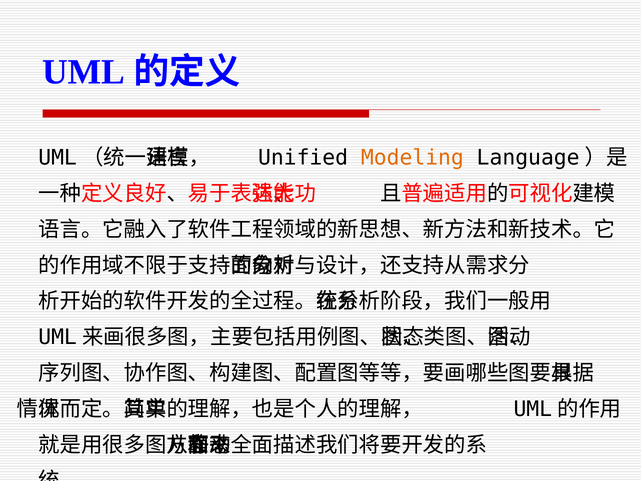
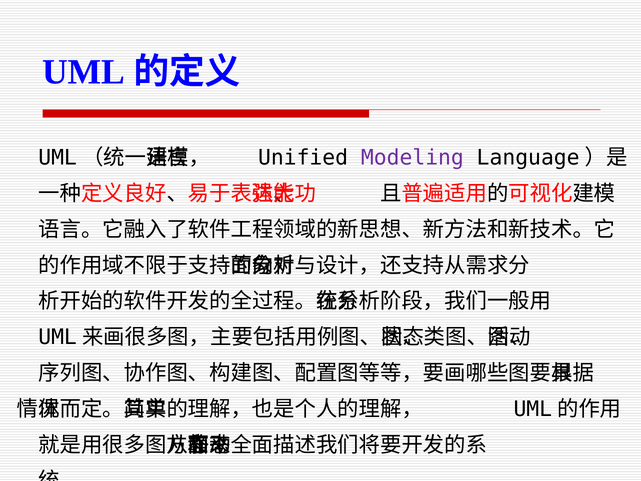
Modeling colour: orange -> purple (412, 158)
